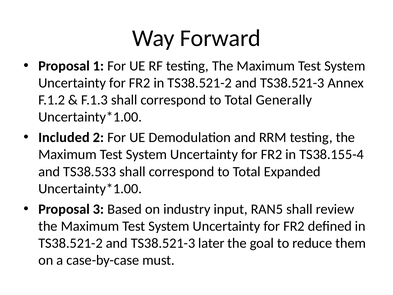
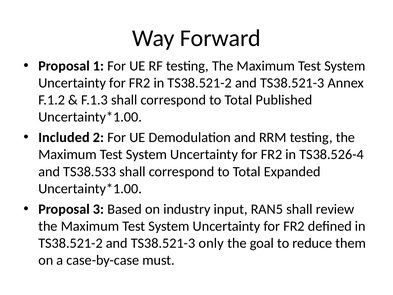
Generally: Generally -> Published (284, 100)
TS38.155-4: TS38.155-4 -> TS38.526-4 (332, 154)
later: later -> only (211, 243)
